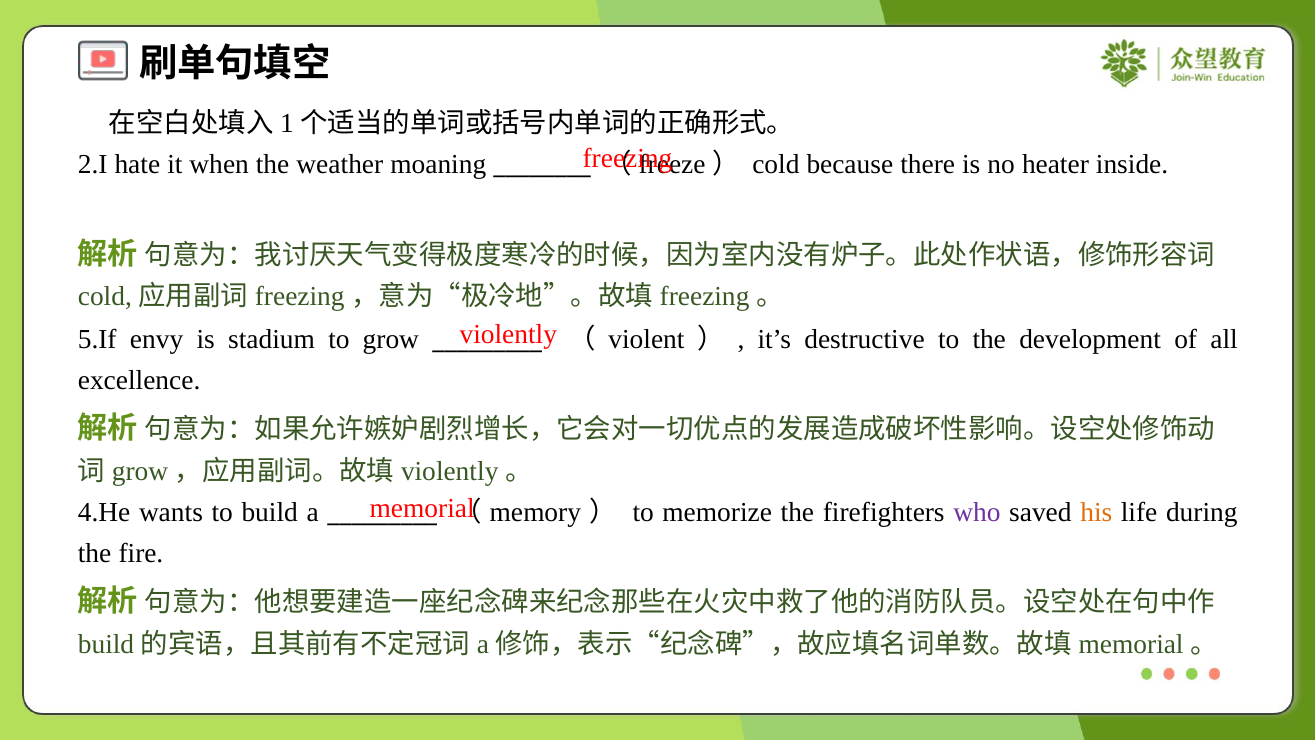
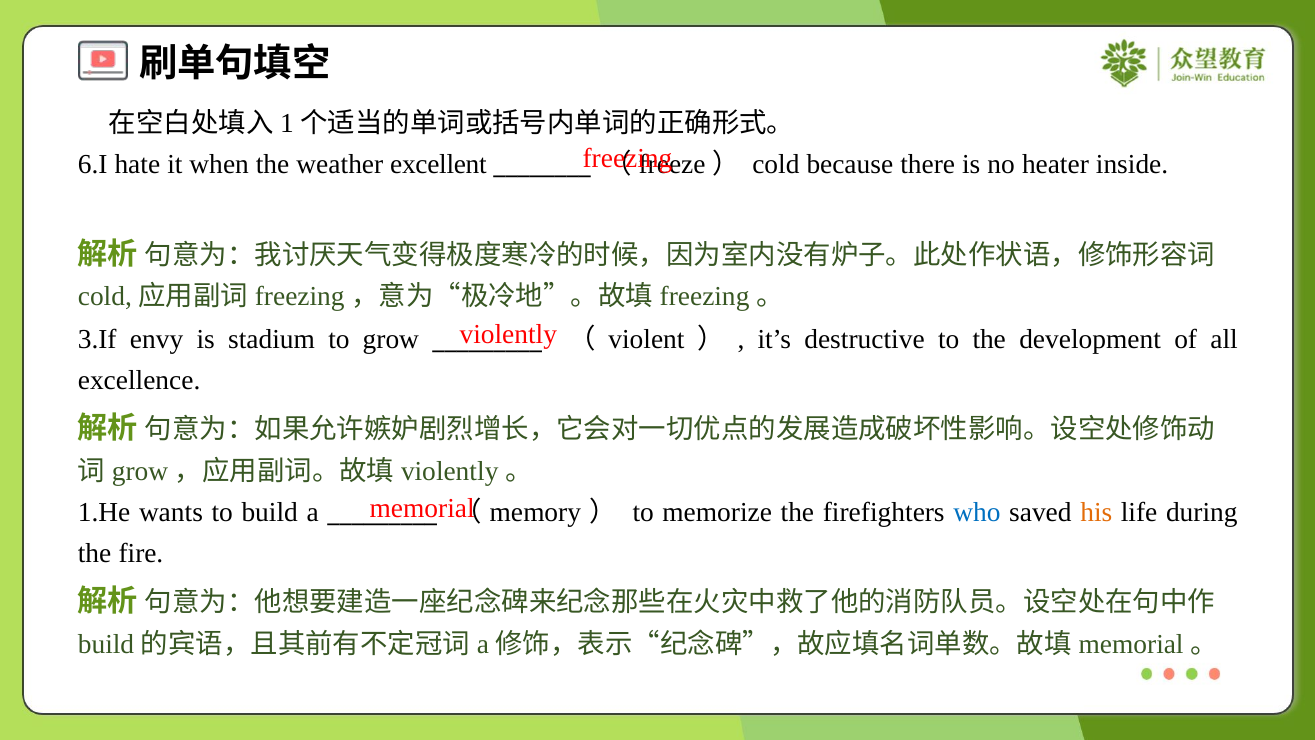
2.I: 2.I -> 6.I (93, 164)
moaning: moaning -> excellent (438, 164)
5.If: 5.If -> 3.If (97, 339)
4.He: 4.He -> 1.He (104, 512)
who colour: purple -> blue (977, 512)
